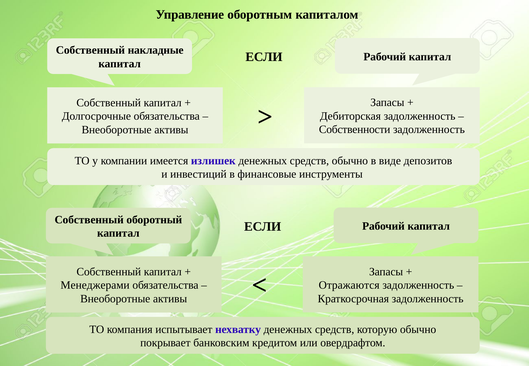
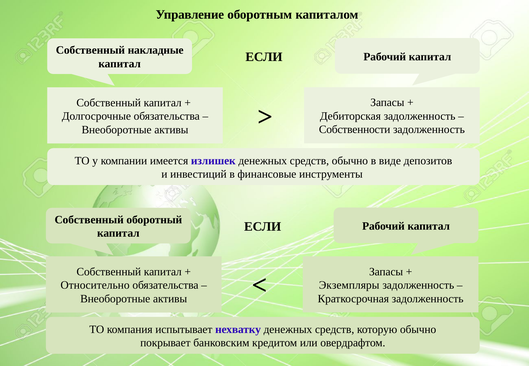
Отражаются: Отражаются -> Экземпляры (349, 285)
Менеджерами: Менеджерами -> Относительно (95, 285)
